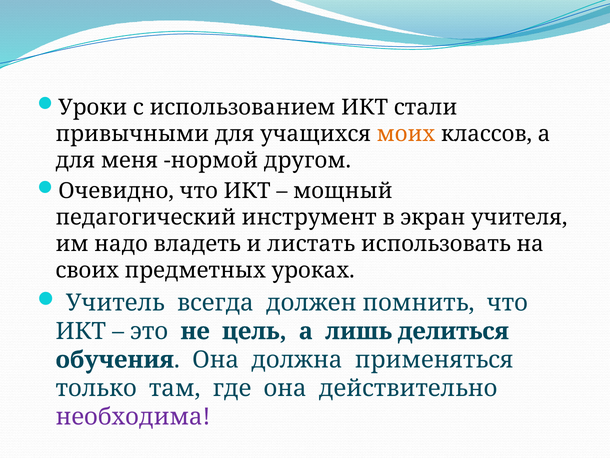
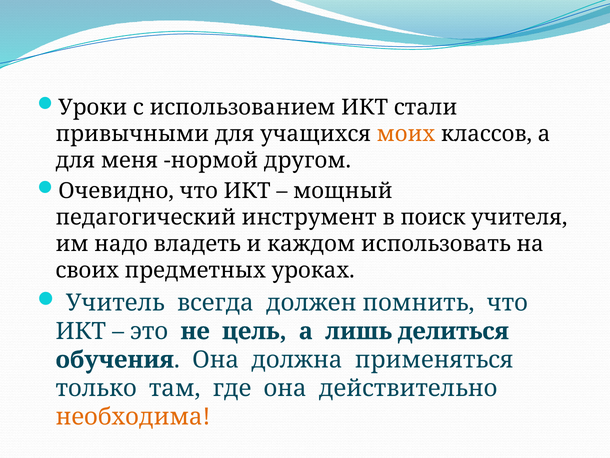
экран: экран -> поиск (433, 217)
листать: листать -> каждом (311, 244)
необходима colour: purple -> orange (133, 416)
